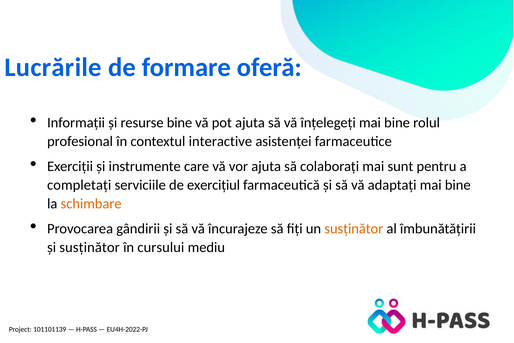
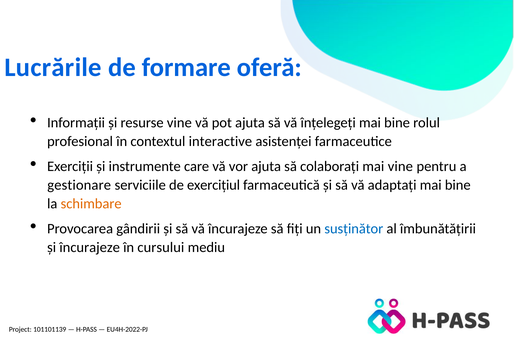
resurse bine: bine -> vine (179, 123)
mai sunt: sunt -> vine (400, 166)
completați: completați -> gestionare (79, 185)
susținător colour: orange -> blue (354, 228)
și susținător: susținător -> încurajeze (90, 247)
